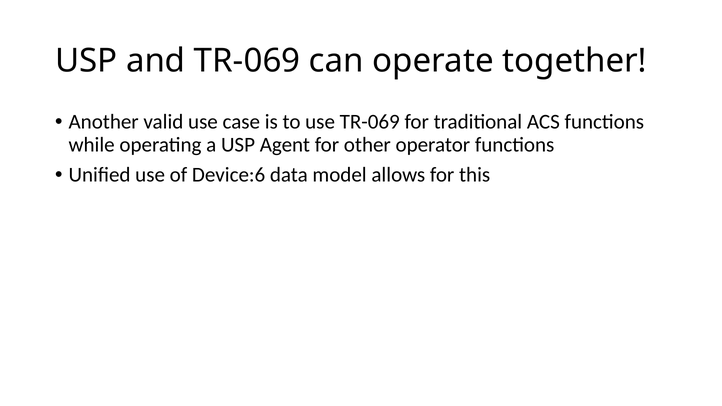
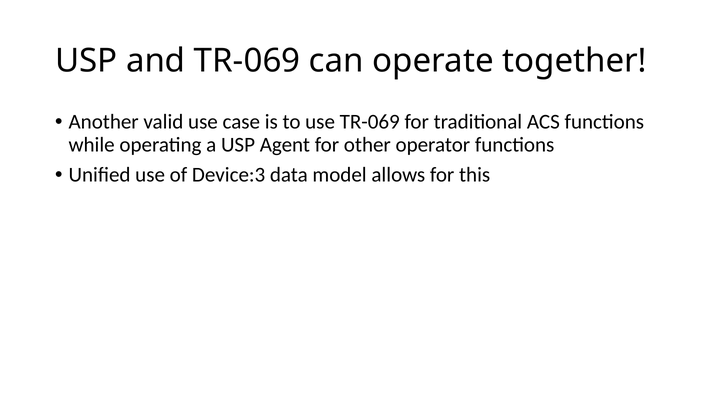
Device:6: Device:6 -> Device:3 (229, 175)
